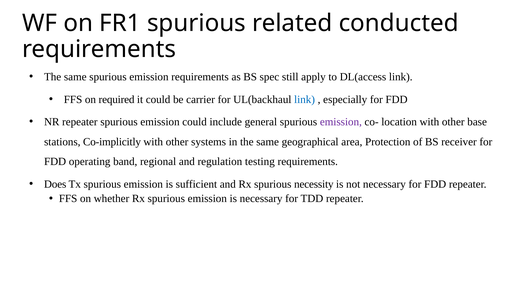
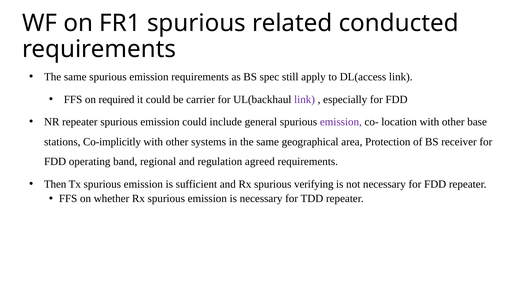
link colour: blue -> purple (305, 99)
testing: testing -> agreed (260, 162)
Does: Does -> Then (55, 184)
necessity: necessity -> verifying (314, 184)
